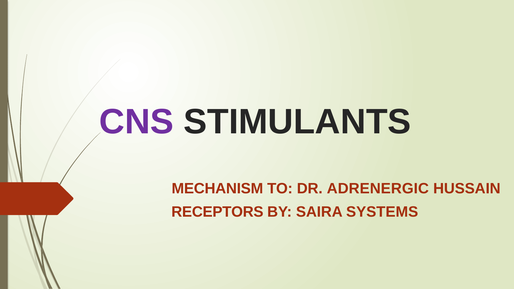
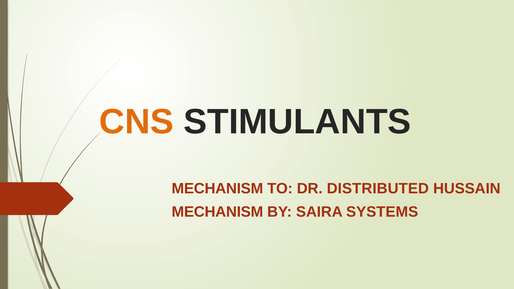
CNS colour: purple -> orange (137, 122)
ADRENERGIC: ADRENERGIC -> DISTRIBUTED (378, 189)
RECEPTORS: RECEPTORS -> MECHANISM (217, 212)
